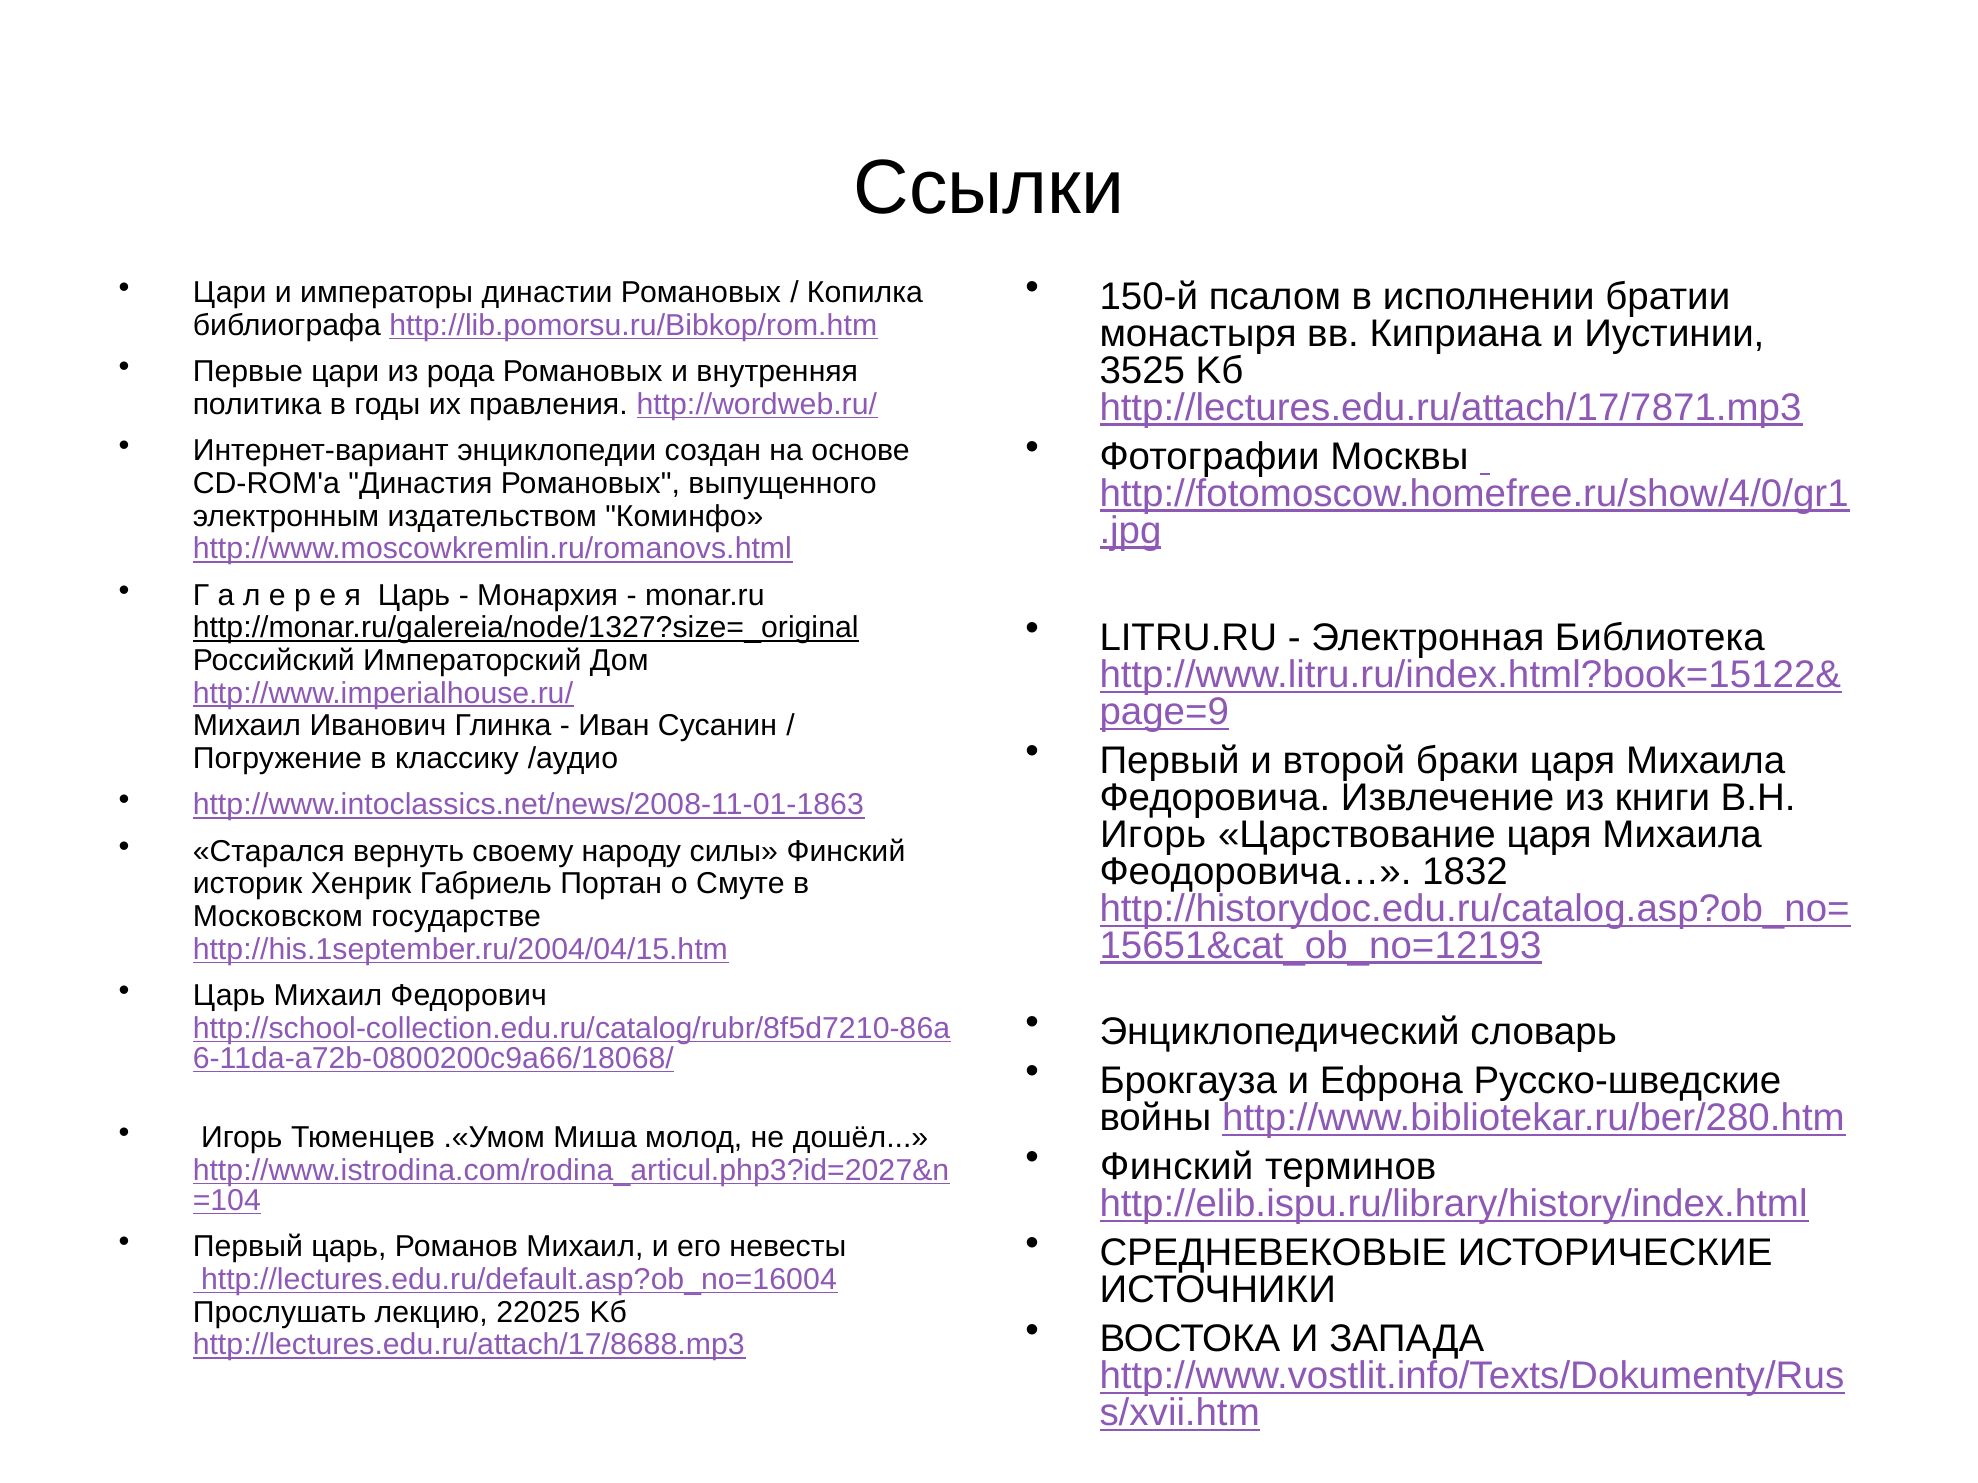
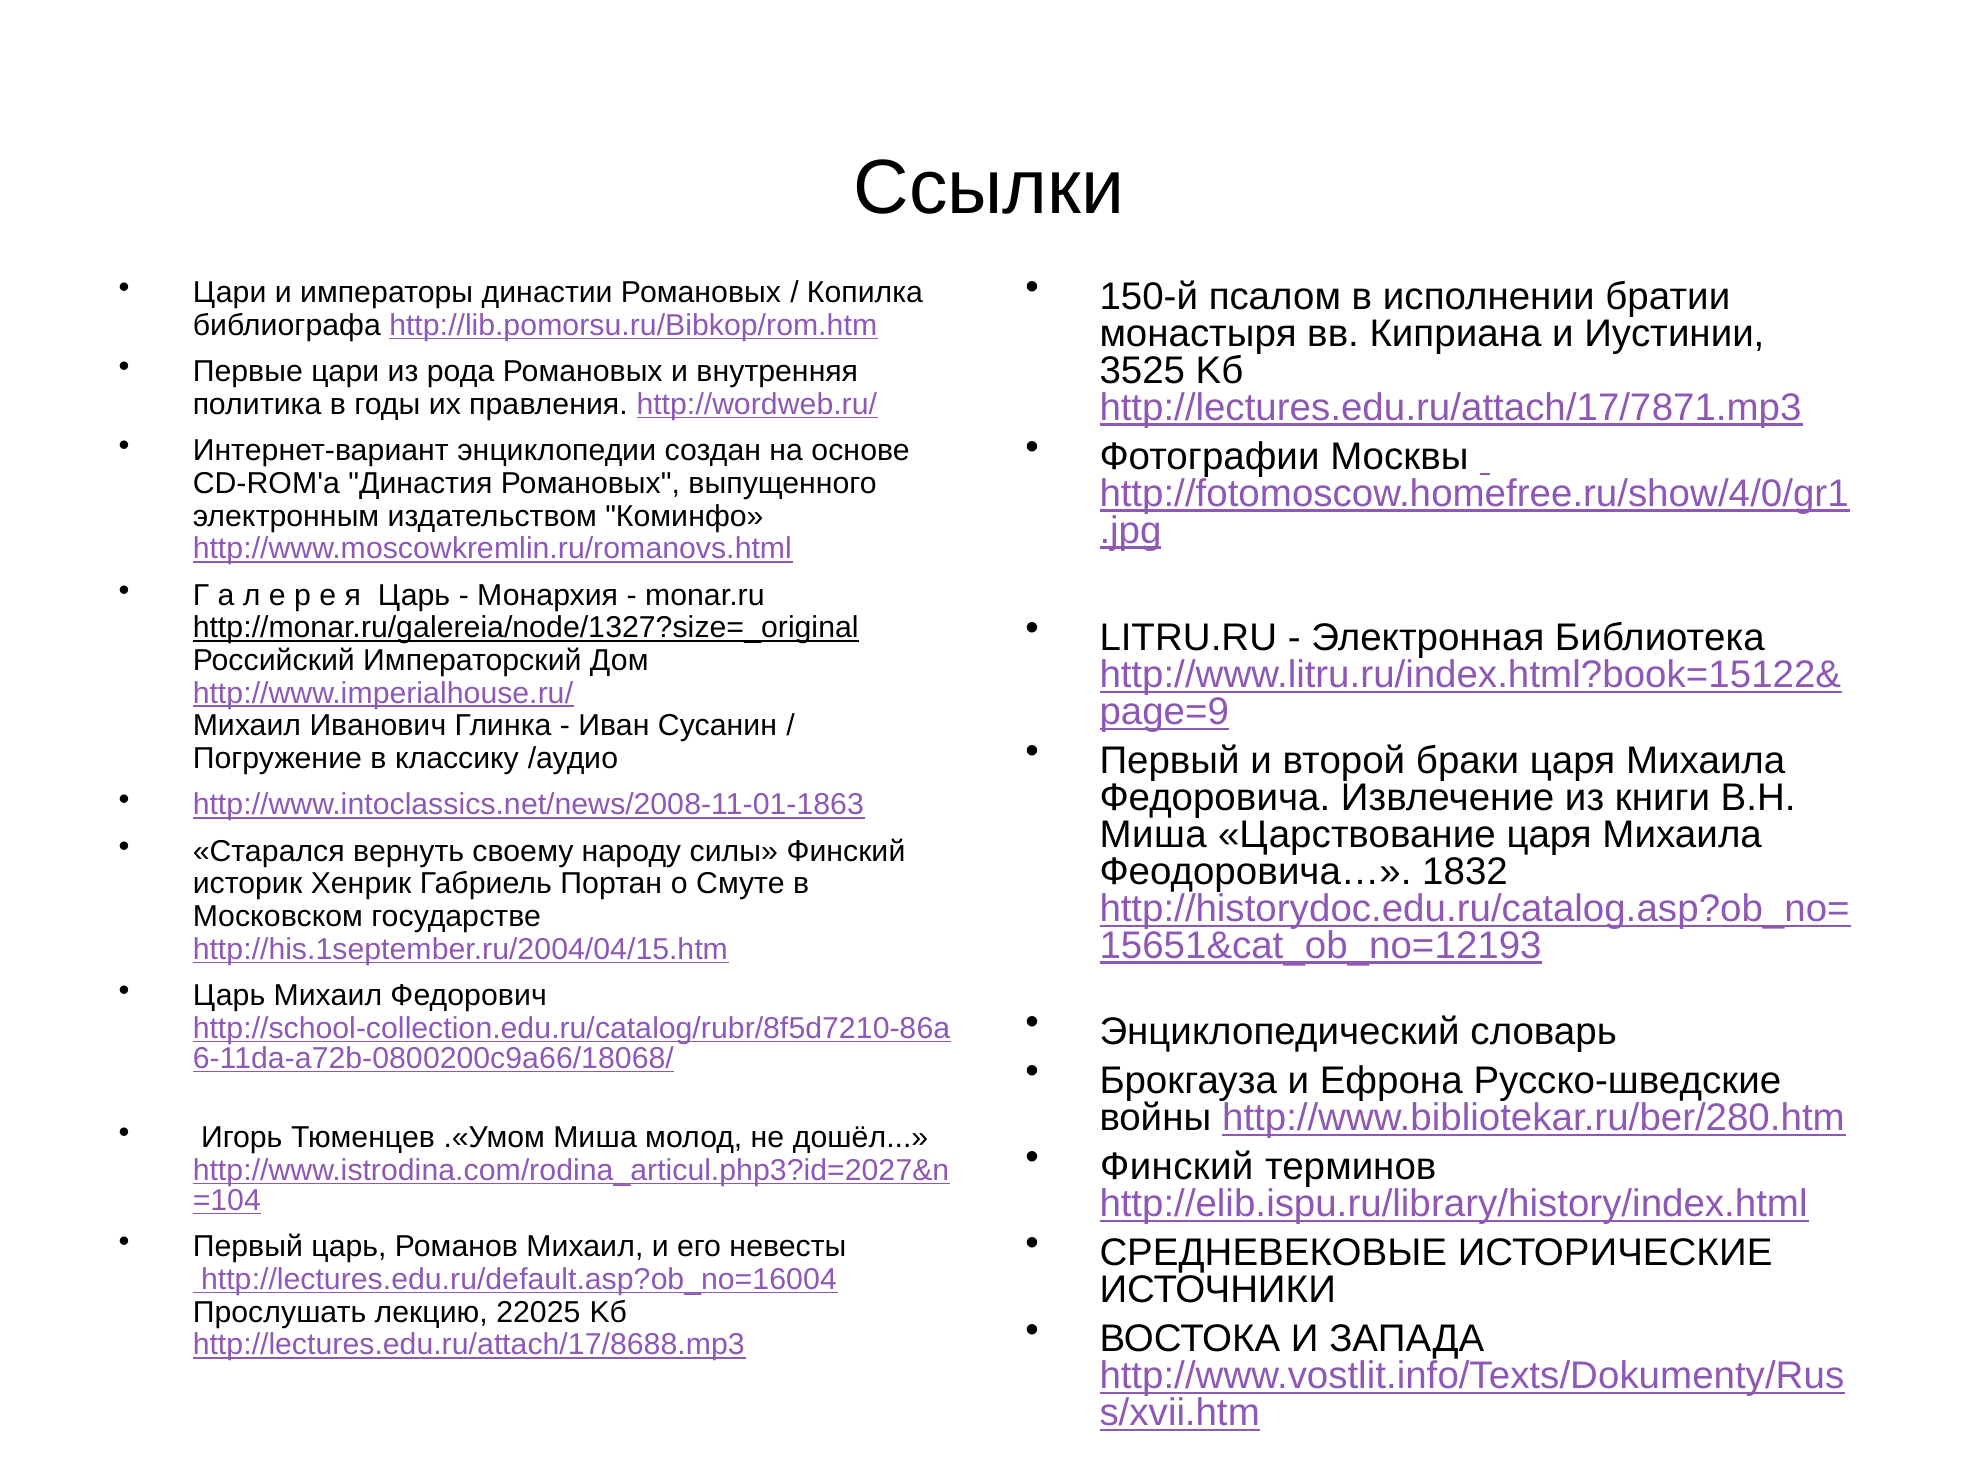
Игорь: Игорь -> Миша (1153, 835)
